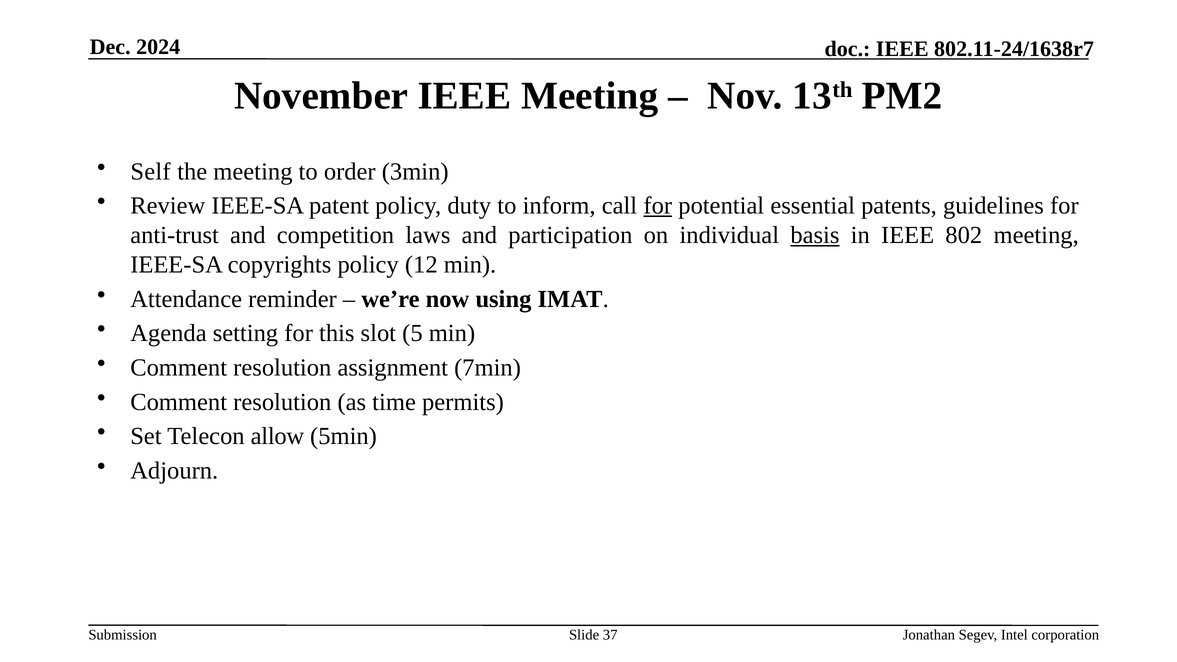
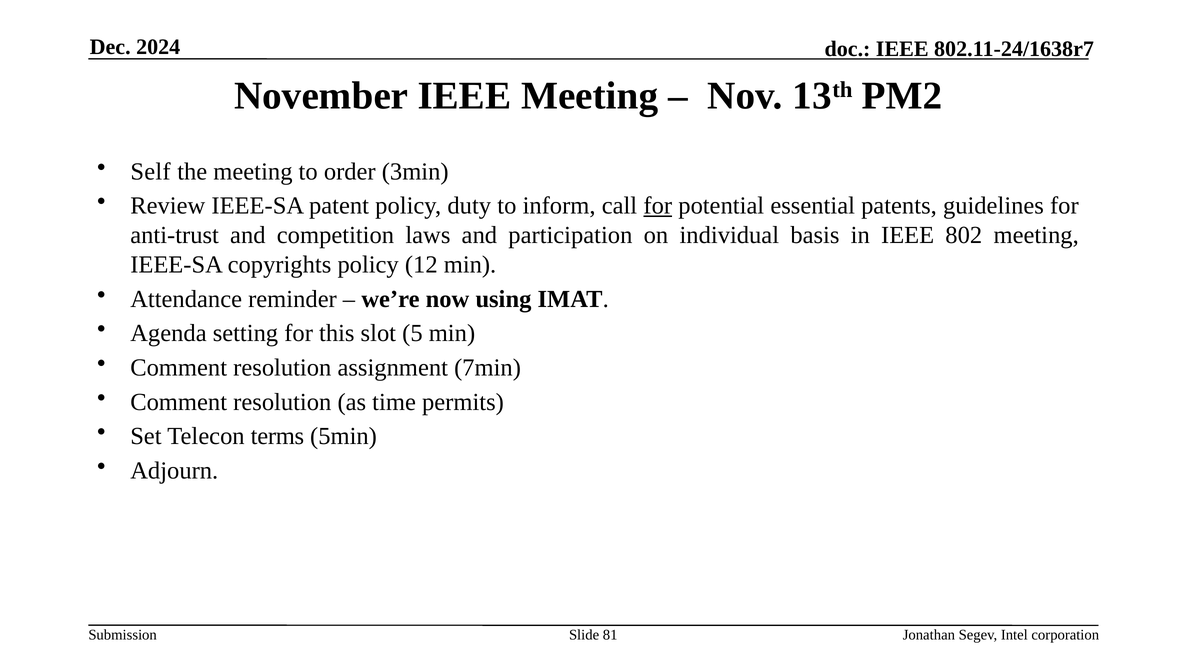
basis underline: present -> none (815, 235)
allow: allow -> terms (277, 436)
37: 37 -> 81 (610, 635)
